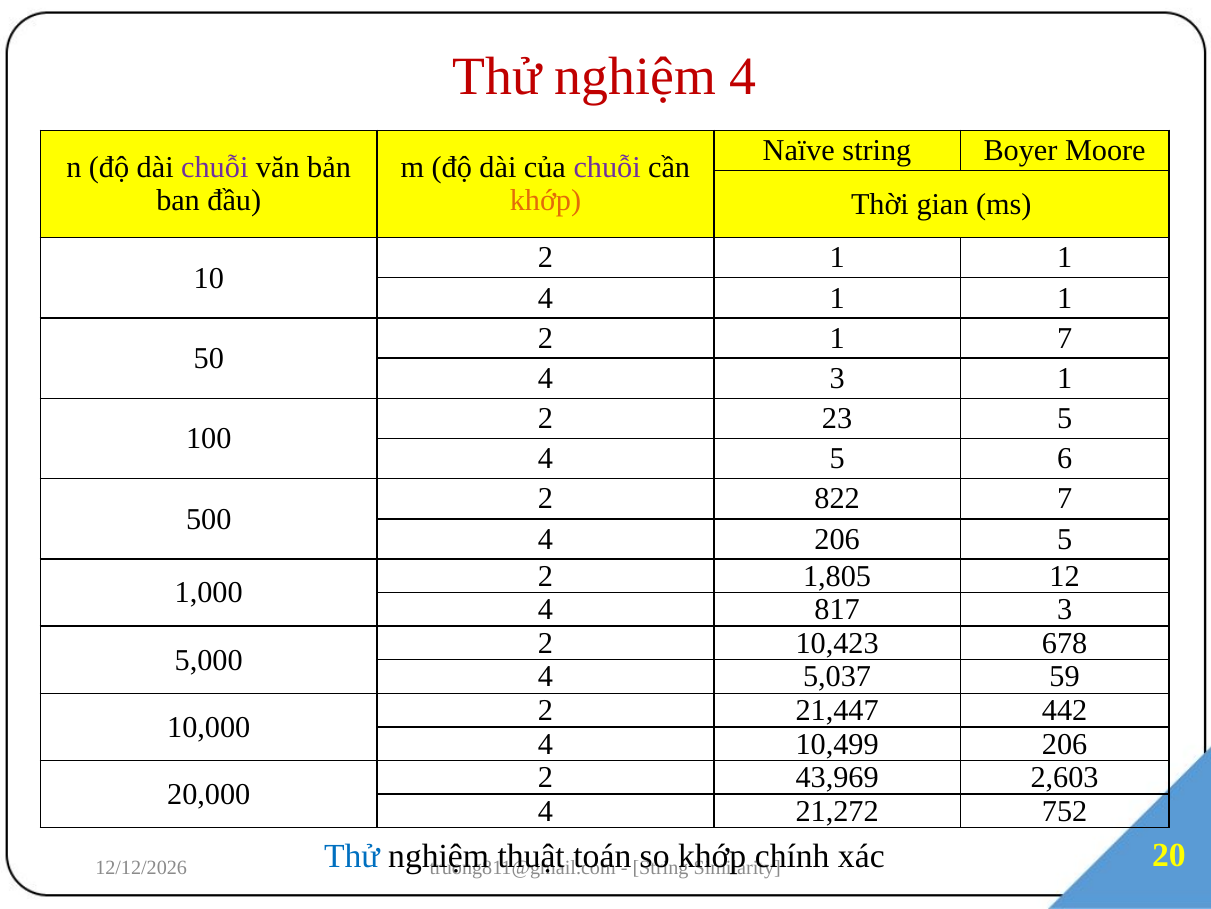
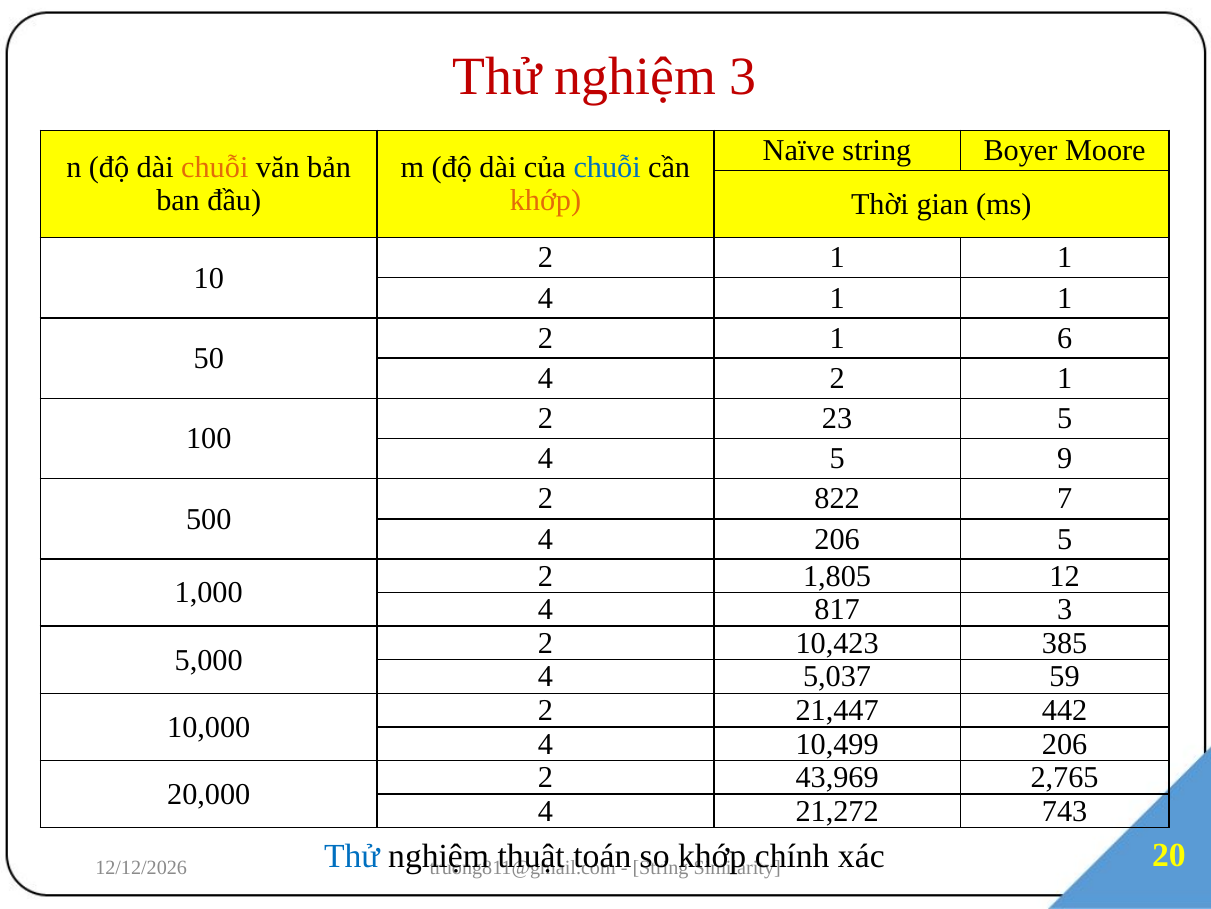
nghiệm 4: 4 -> 3 (743, 77)
chuỗi colour: purple -> orange (215, 167)
chuỗi colour: purple -> blue (607, 167)
1 7: 7 -> 6 (1065, 338)
4 3: 3 -> 2 (837, 378)
6: 6 -> 9 (1065, 458)
678: 678 -> 385 (1065, 643)
2,603: 2,603 -> 2,765 (1065, 777)
752: 752 -> 743 (1065, 811)
